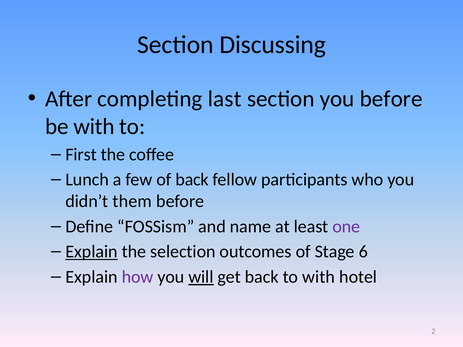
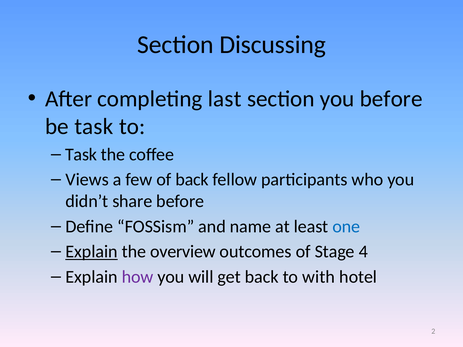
be with: with -> task (94, 127)
First: First -> Task (81, 155)
Lunch: Lunch -> Views (87, 180)
them: them -> share (132, 201)
one colour: purple -> blue (346, 227)
selection: selection -> overview (183, 252)
6: 6 -> 4 (363, 252)
will underline: present -> none (201, 277)
